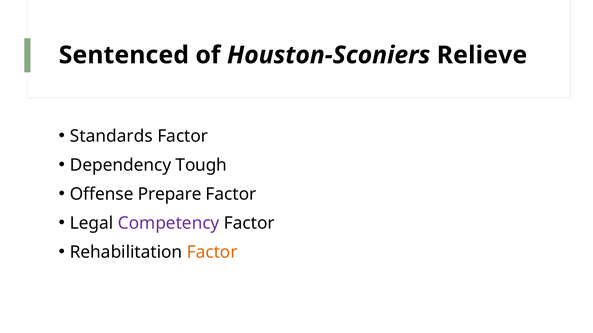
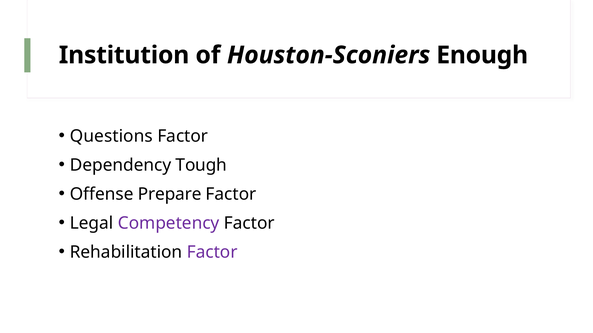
Sentenced: Sentenced -> Institution (124, 55)
Relieve: Relieve -> Enough (482, 55)
Standards: Standards -> Questions (111, 136)
Factor colour: orange -> purple (212, 252)
